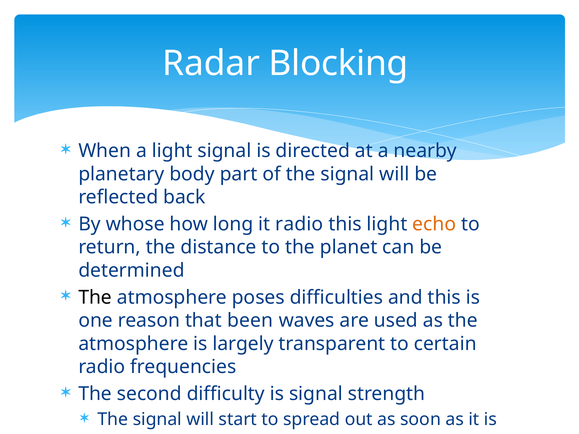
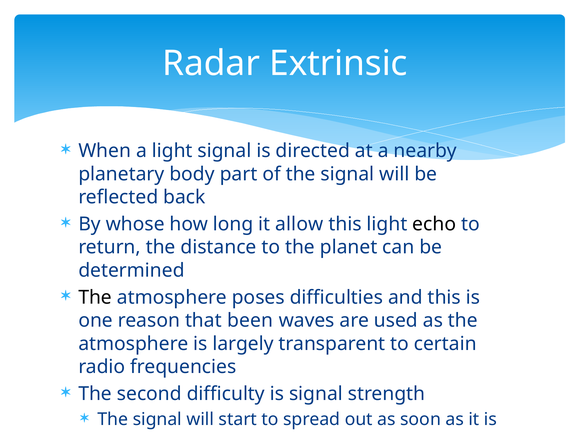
Blocking: Blocking -> Extrinsic (338, 64)
it radio: radio -> allow (299, 224)
echo colour: orange -> black (434, 224)
